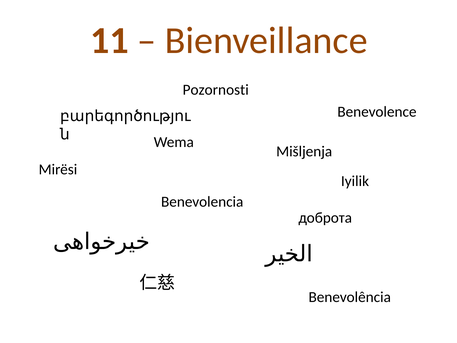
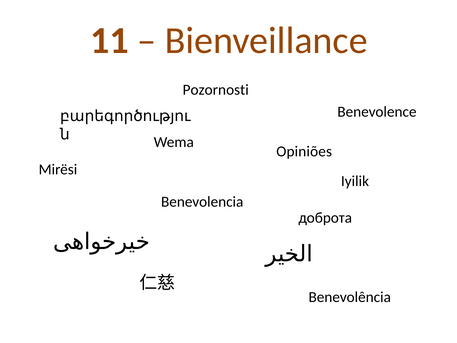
Mišljenja: Mišljenja -> Opiniões (304, 151)
